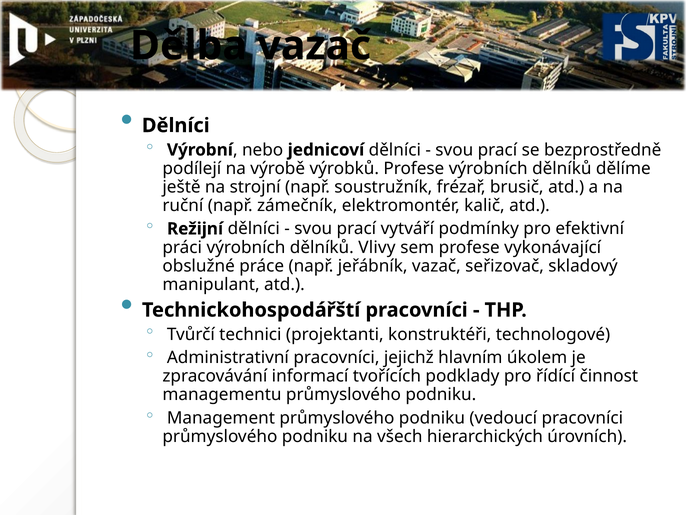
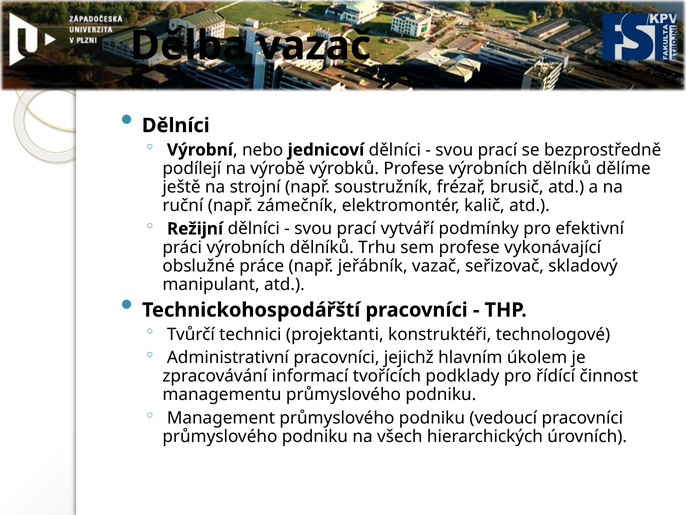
Vlivy: Vlivy -> Trhu (377, 247)
